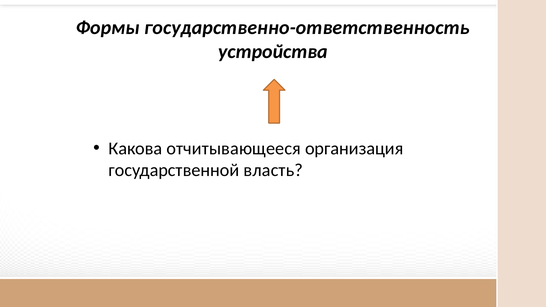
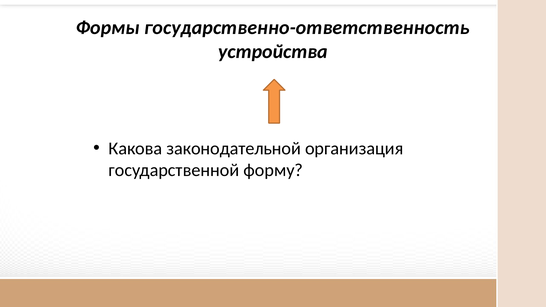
отчитывающееся: отчитывающееся -> законодательной (234, 148)
власть: власть -> форму (273, 170)
